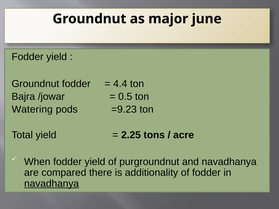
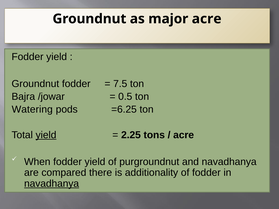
major june: june -> acre (207, 19)
4.4: 4.4 -> 7.5 (120, 84)
=9.23: =9.23 -> =6.25 (124, 109)
yield underline: none -> present (46, 135)
